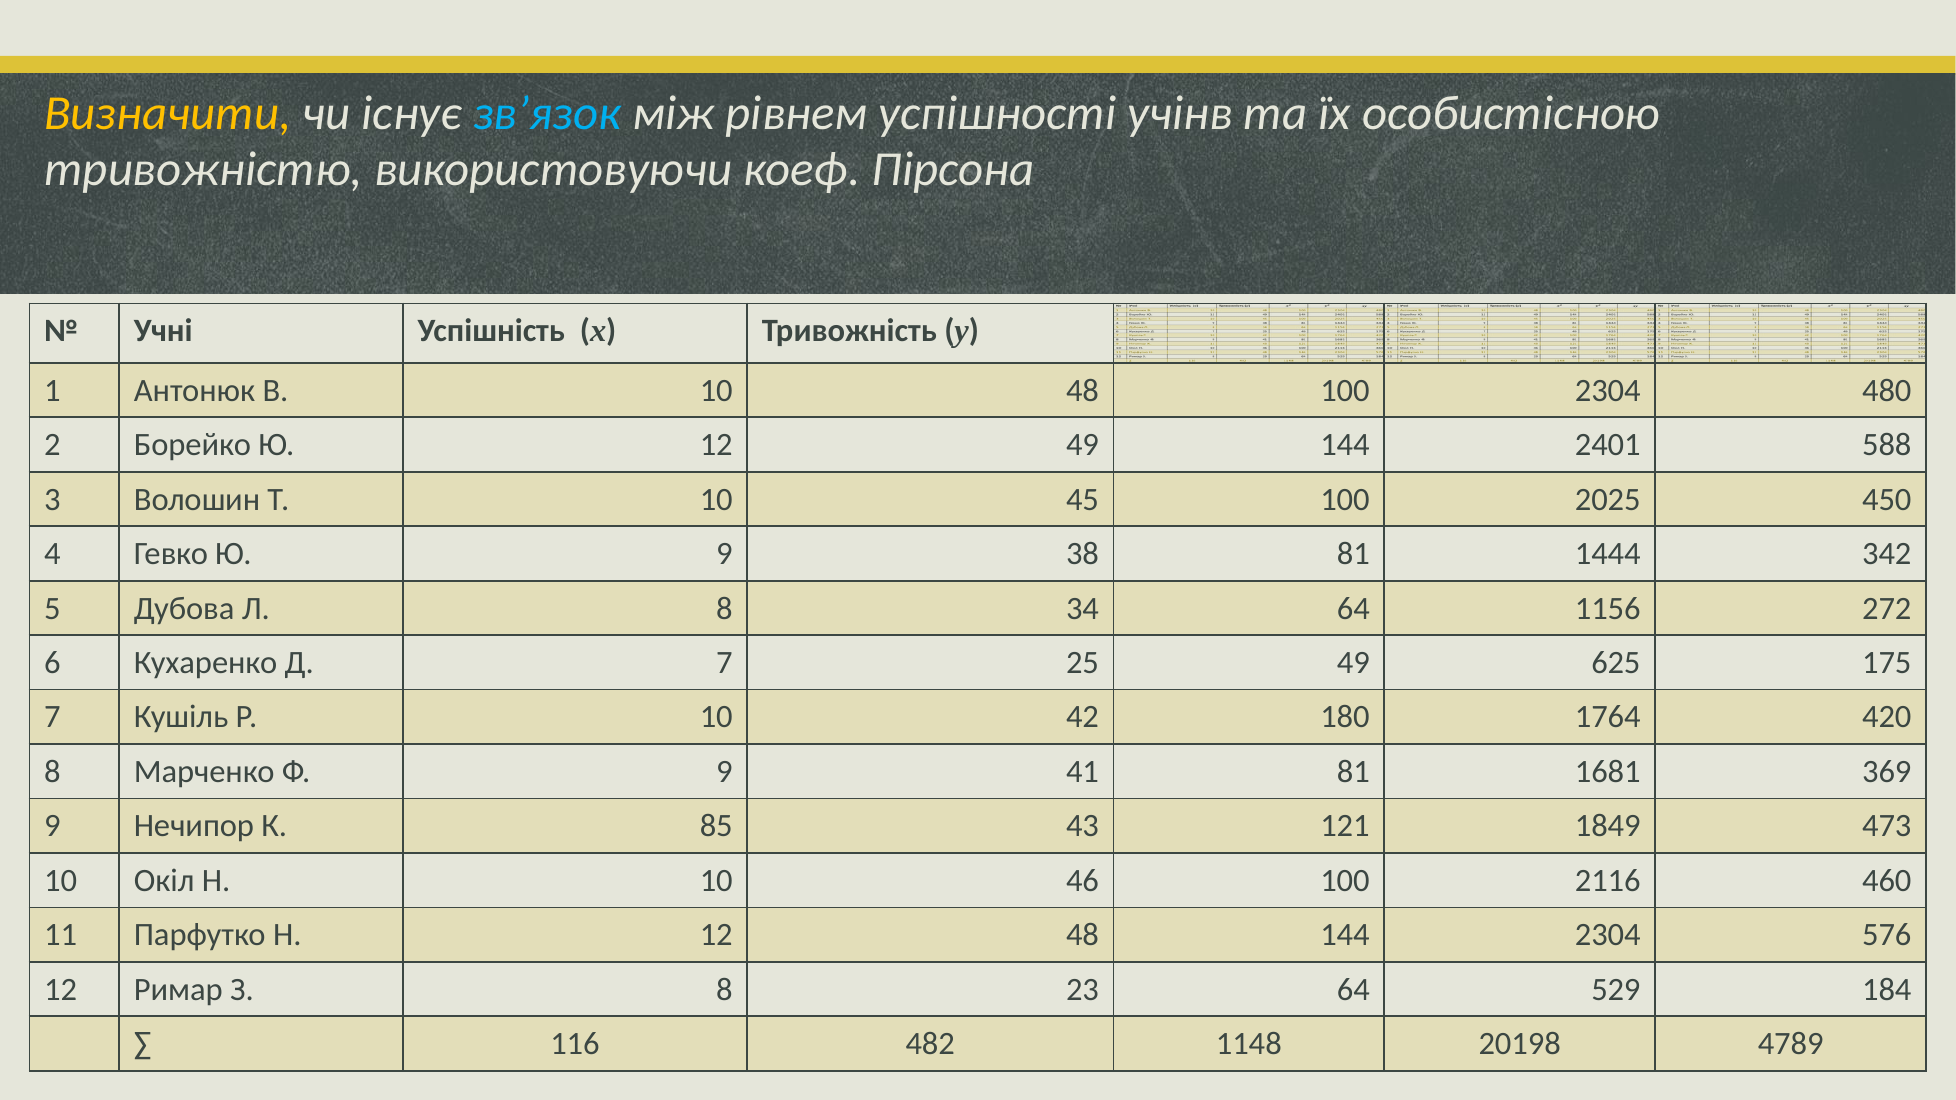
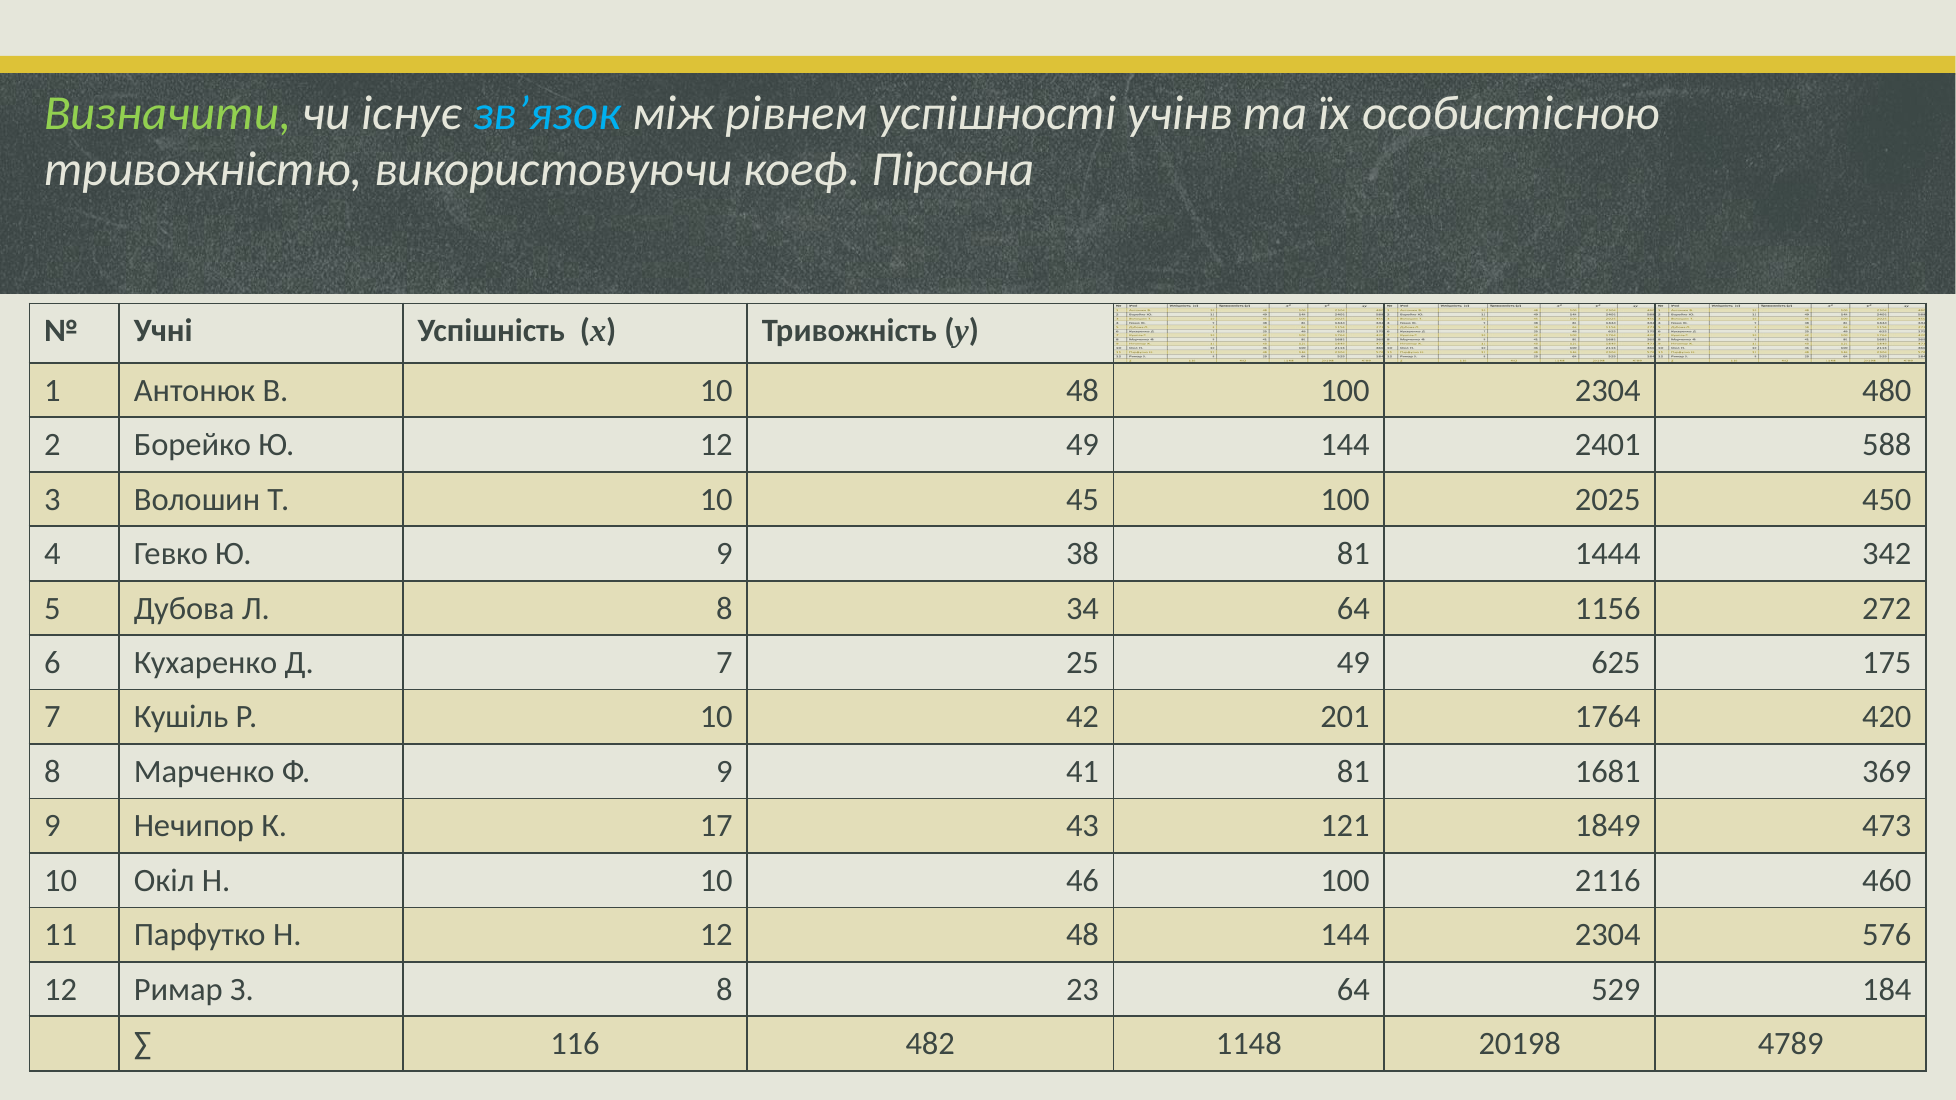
Визначити colour: yellow -> light green (168, 113)
180: 180 -> 201 (1345, 717)
85: 85 -> 17 (716, 826)
